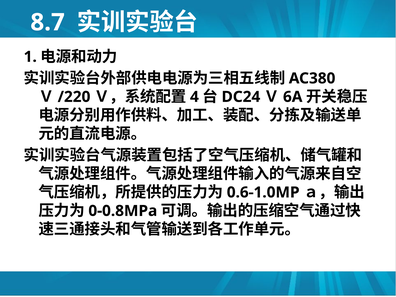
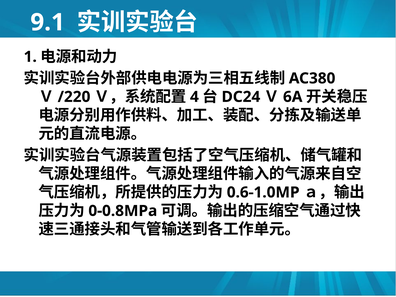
8.7: 8.7 -> 9.1 (48, 22)
